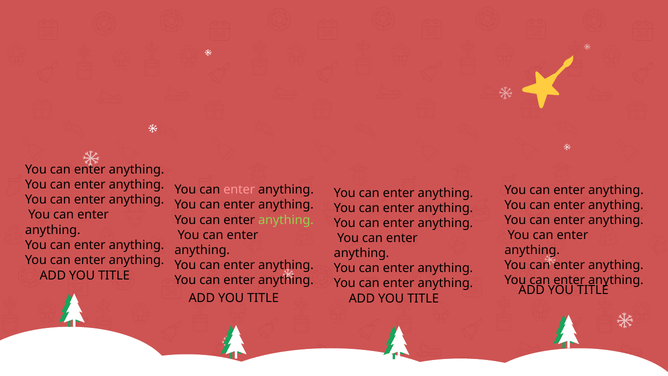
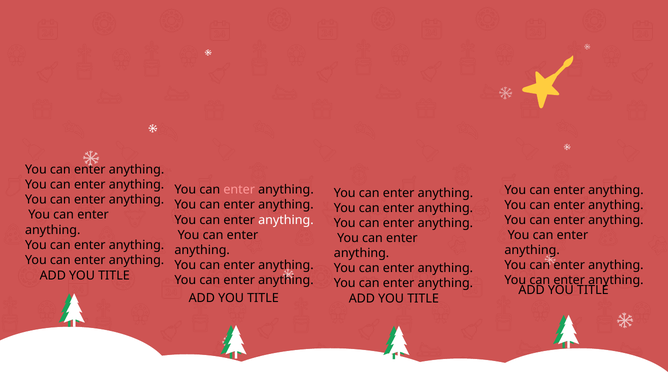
anything colour: light green -> white (286, 220)
